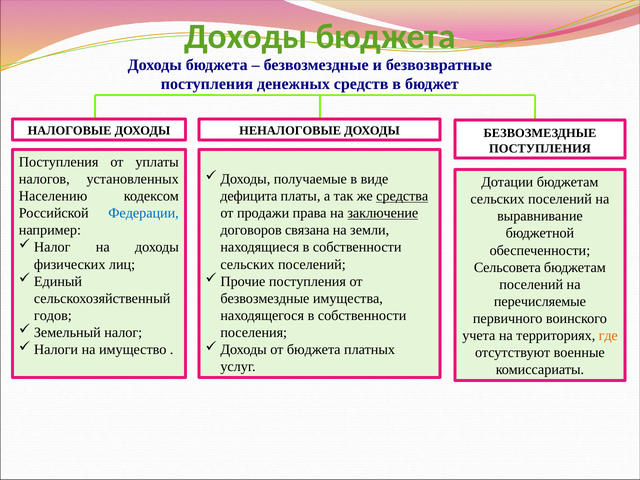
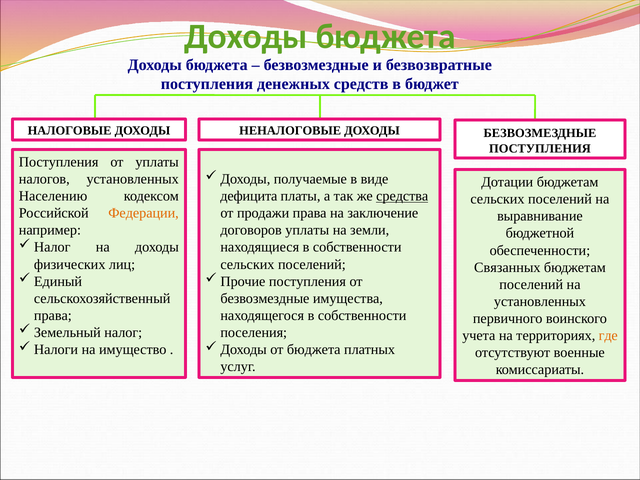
Федерации colour: blue -> orange (144, 213)
заключение underline: present -> none (383, 213)
договоров связана: связана -> уплаты (307, 230)
Сельсовета: Сельсовета -> Связанных (507, 267)
перечисляемые: перечисляемые -> установленных (540, 302)
годов: годов -> права (53, 316)
